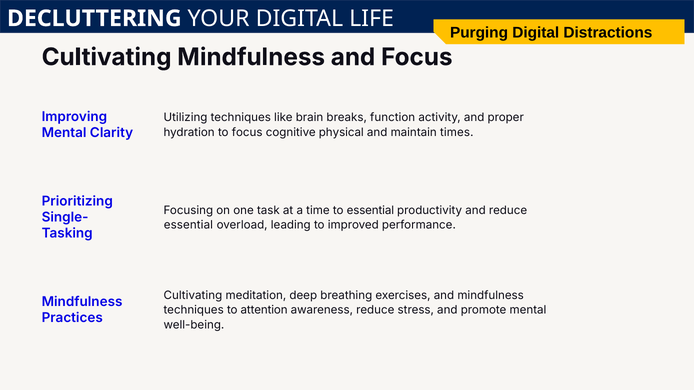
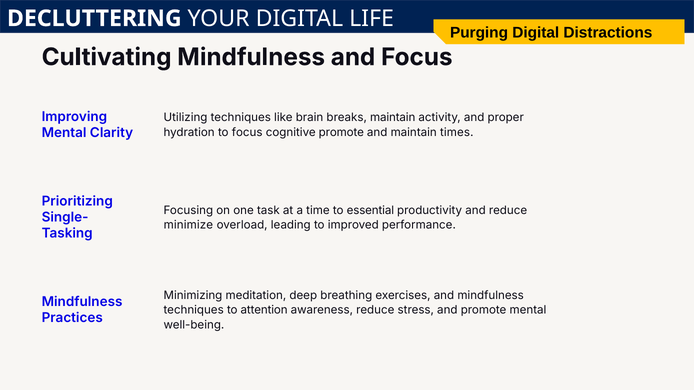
breaks function: function -> maintain (393, 118)
cognitive physical: physical -> promote (341, 132)
essential: essential -> minimize (188, 225)
Cultivating: Cultivating -> Minimizing (193, 296)
